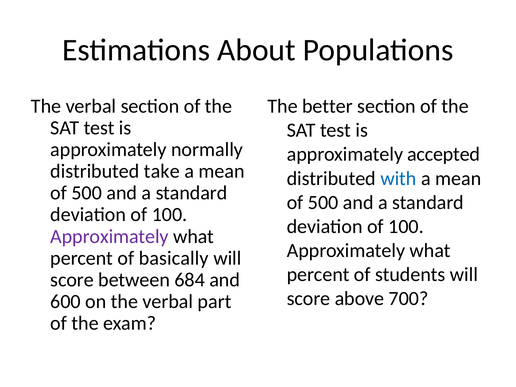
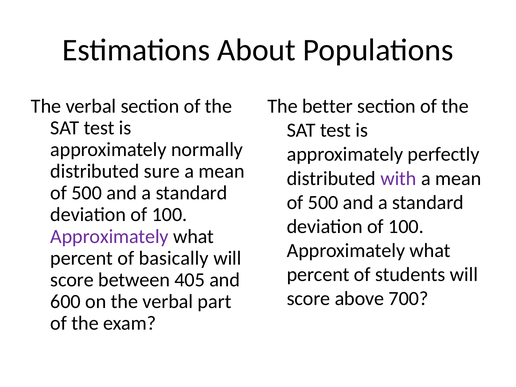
accepted: accepted -> perfectly (444, 154)
take: take -> sure (162, 171)
with colour: blue -> purple (398, 178)
684: 684 -> 405 (190, 280)
